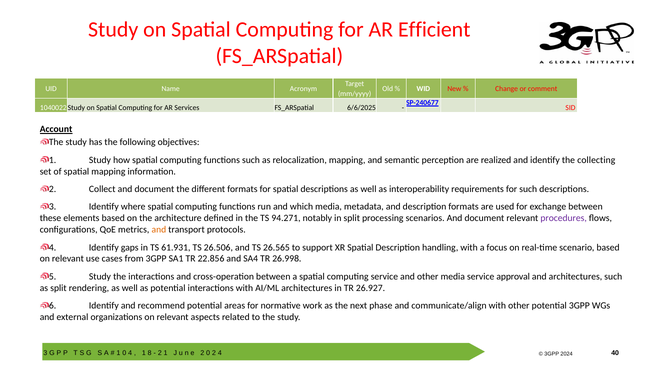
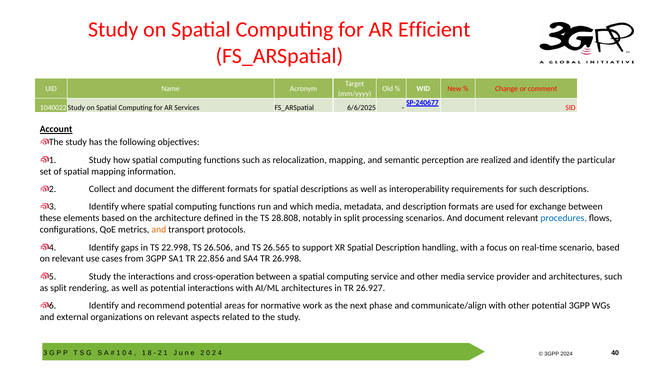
collecting: collecting -> particular (596, 160)
94.271: 94.271 -> 28.808 (286, 218)
procedures colour: purple -> blue (564, 218)
61.931: 61.931 -> 22.998 (176, 247)
approval: approval -> provider (513, 276)
